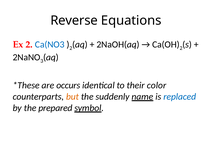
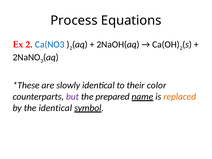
Reverse: Reverse -> Process (74, 21)
occurs: occurs -> slowly (68, 85)
but colour: orange -> purple (72, 97)
suddenly: suddenly -> prepared (113, 97)
replaced colour: blue -> orange (180, 97)
the prepared: prepared -> identical (55, 108)
